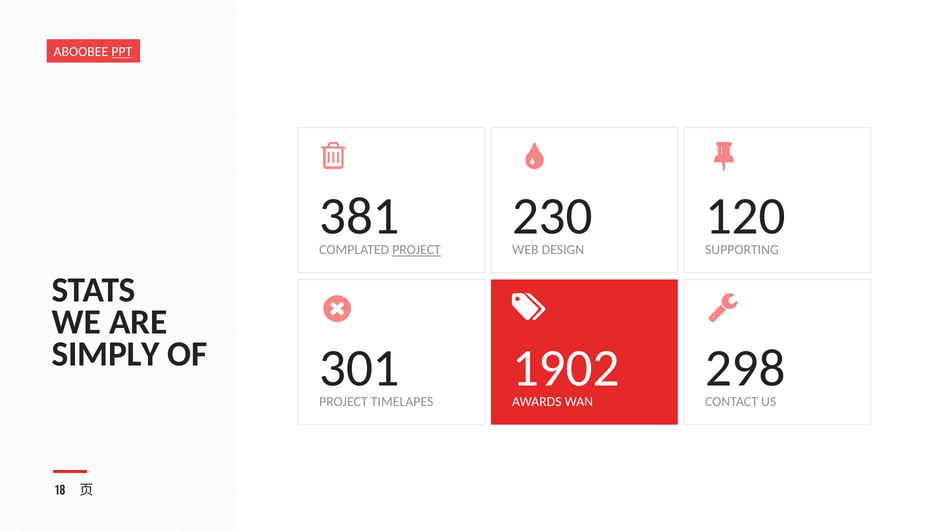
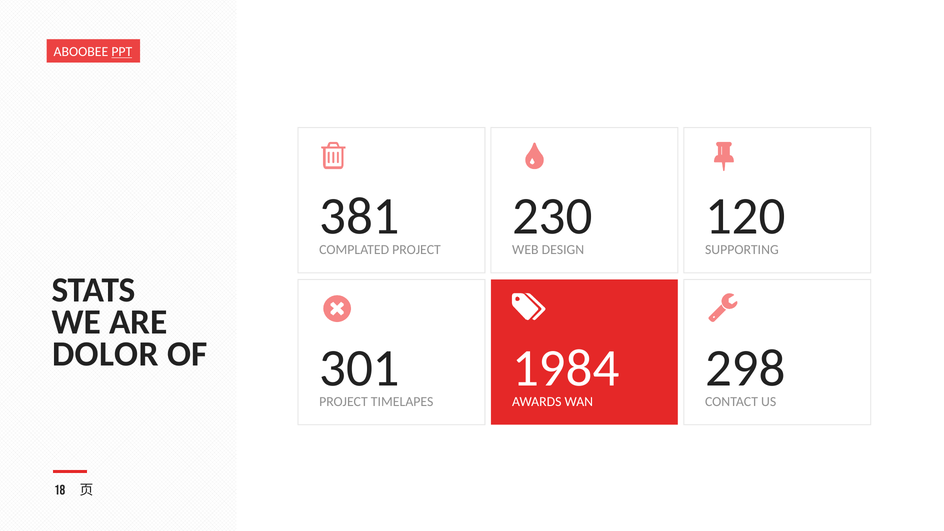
PROJECT underline: present -> none (417, 250)
SIMPLY: SIMPLY -> DOLOR (105, 354)
1902: 1902 -> 1984 (566, 368)
